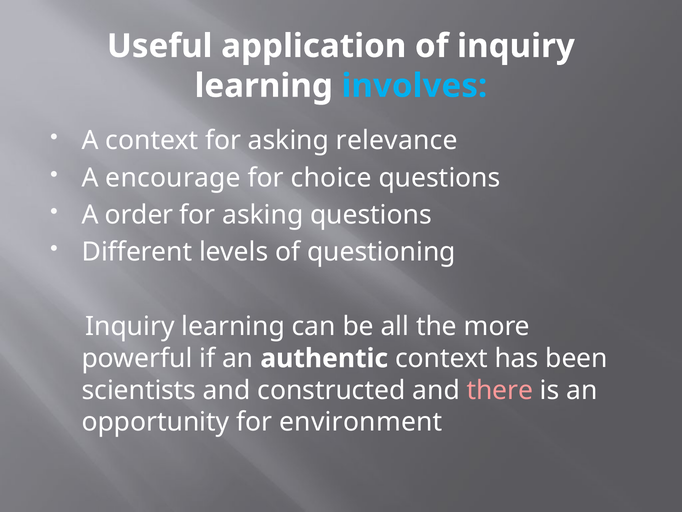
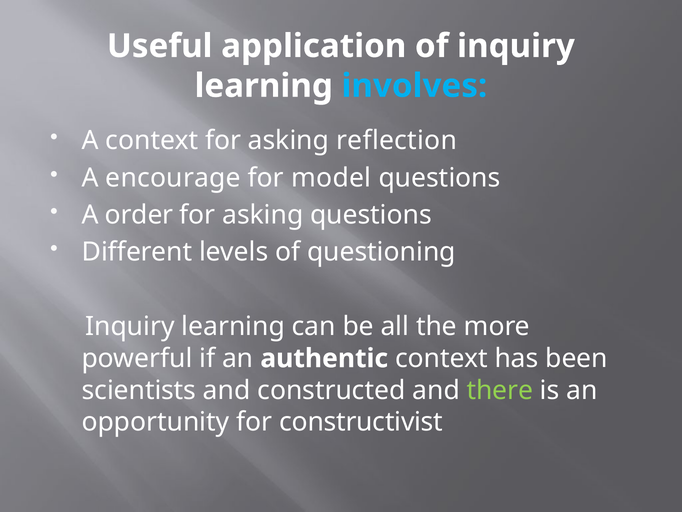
relevance: relevance -> reflection (397, 140)
choice: choice -> model (331, 178)
there colour: pink -> light green (500, 390)
environment: environment -> constructivist (361, 422)
